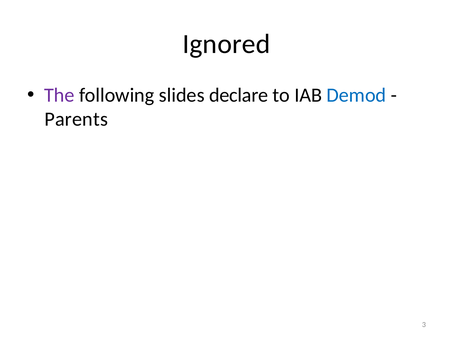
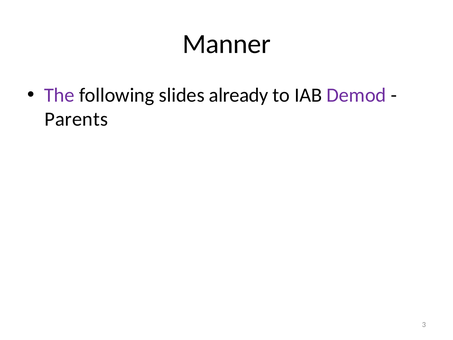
Ignored: Ignored -> Manner (227, 44)
declare: declare -> already (239, 95)
Demod colour: blue -> purple (356, 95)
